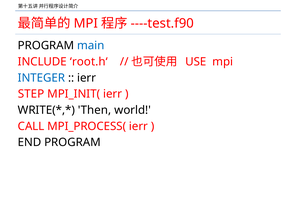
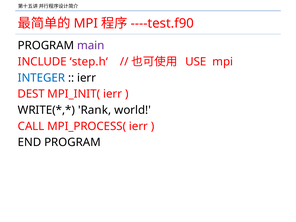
main colour: blue -> purple (91, 46)
root.h‘: root.h‘ -> step.h‘ (89, 62)
STEP: STEP -> DEST (31, 94)
Then: Then -> Rank (95, 110)
